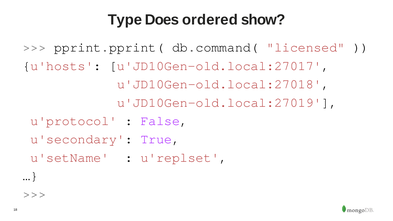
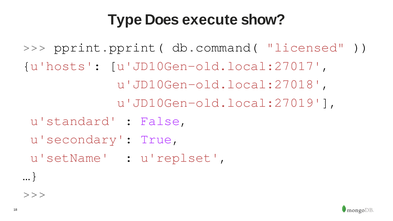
ordered: ordered -> execute (210, 20)
u'protocol: u'protocol -> u'standard (74, 121)
